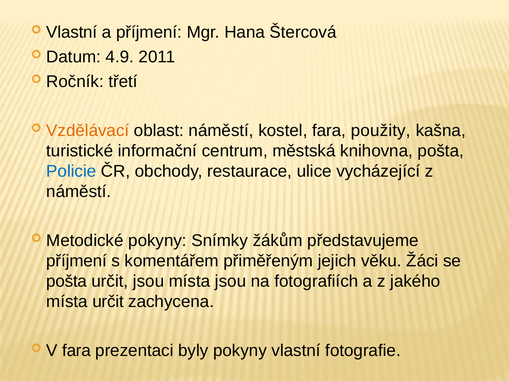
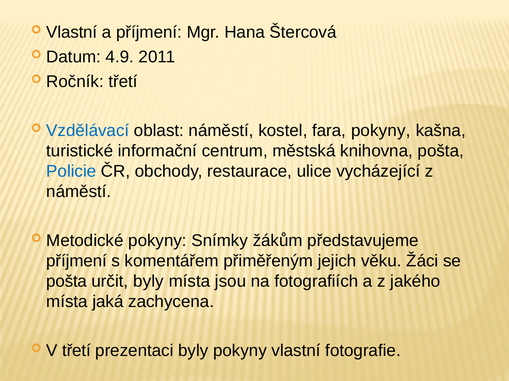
Vzdělávací colour: orange -> blue (88, 131)
fara použity: použity -> pokyny (381, 131)
určit jsou: jsou -> byly (148, 282)
místa určit: určit -> jaká (108, 302)
V fara: fara -> třetí (76, 351)
